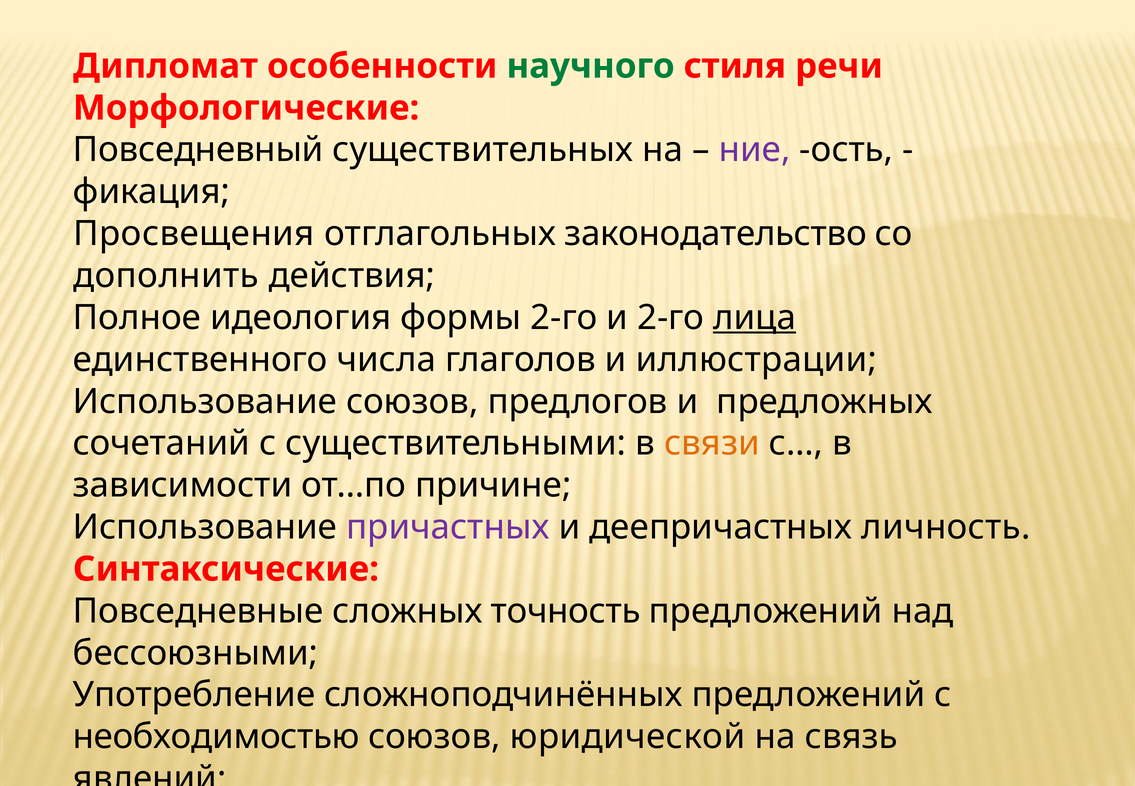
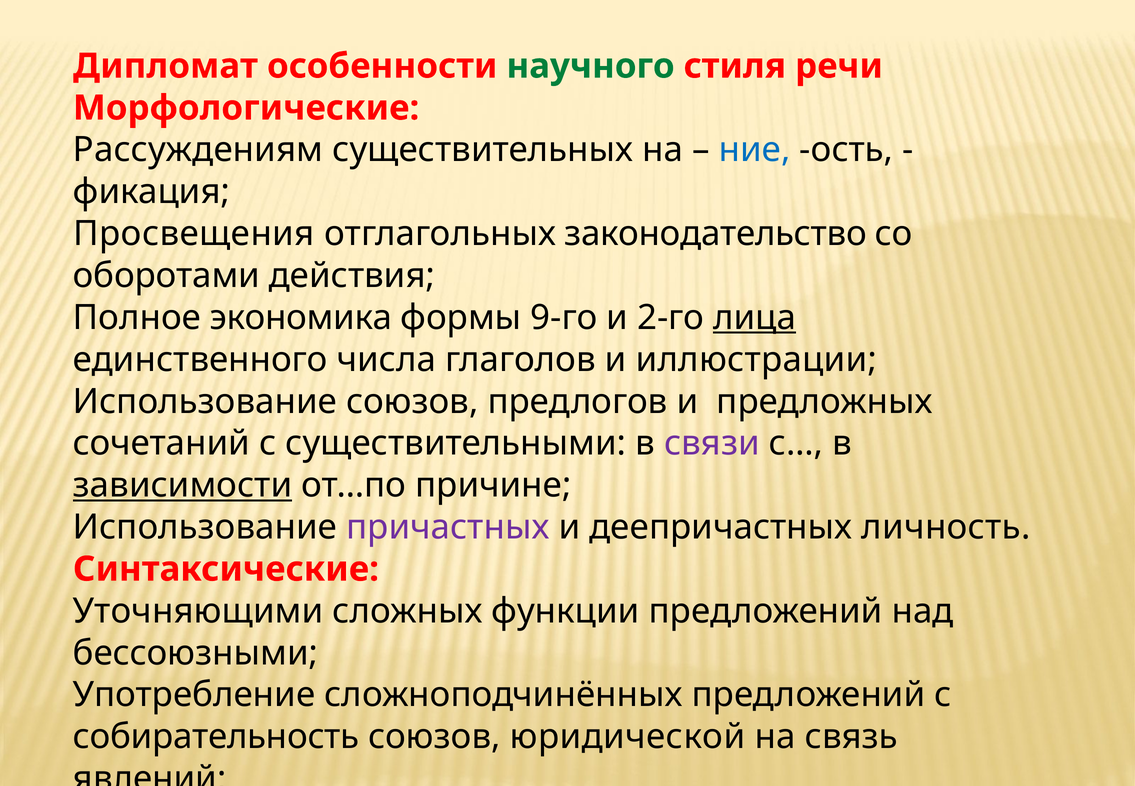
Повседневный: Повседневный -> Рассуждениям (198, 150)
ние colour: purple -> blue (755, 150)
дополнить: дополнить -> оборотами (166, 276)
идеология: идеология -> экономика (301, 318)
формы 2-го: 2-го -> 9-го (564, 318)
связи colour: orange -> purple (712, 443)
зависимости underline: none -> present (183, 485)
Повседневные: Повседневные -> Уточняющими (198, 611)
точность: точность -> функции (566, 611)
необходимостью: необходимостью -> собирательность (216, 737)
